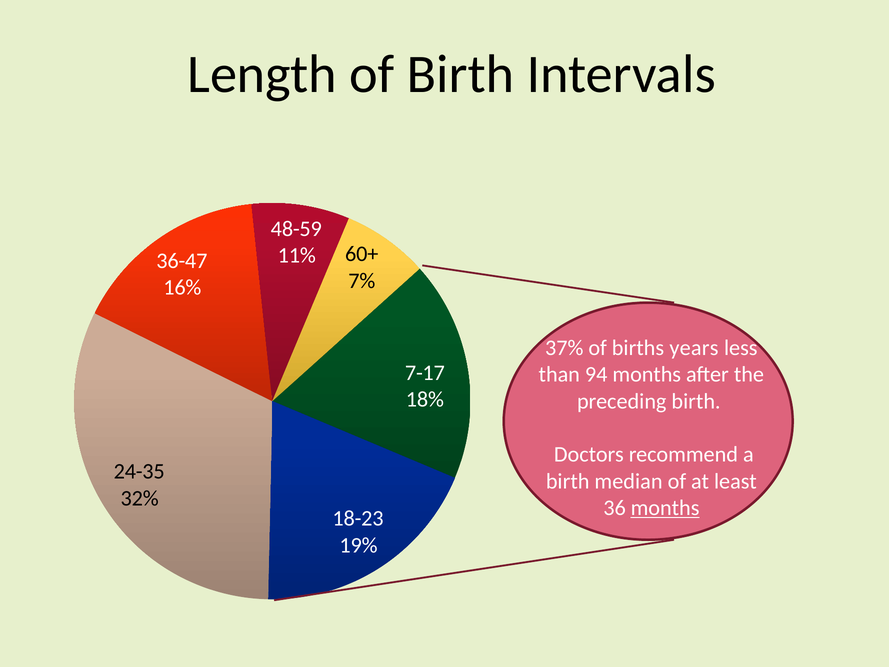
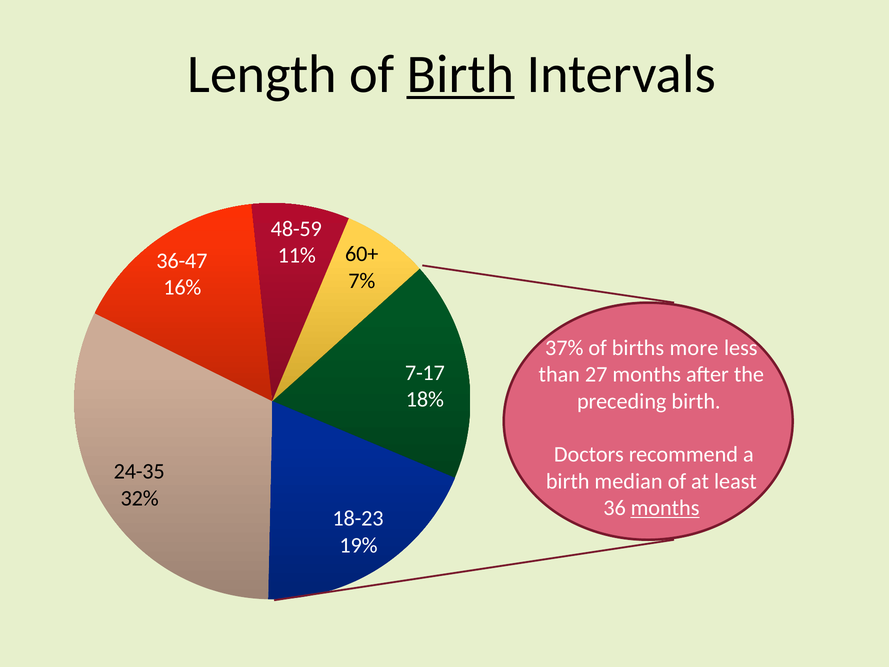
Birth underline: none -> present (460, 74)
years: years -> more (694, 348)
94: 94 -> 27 (596, 374)
